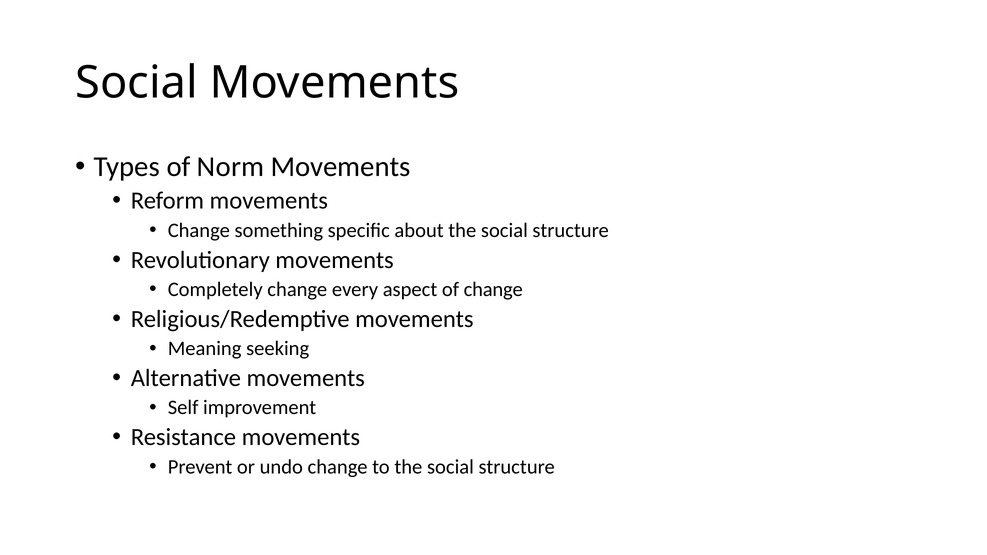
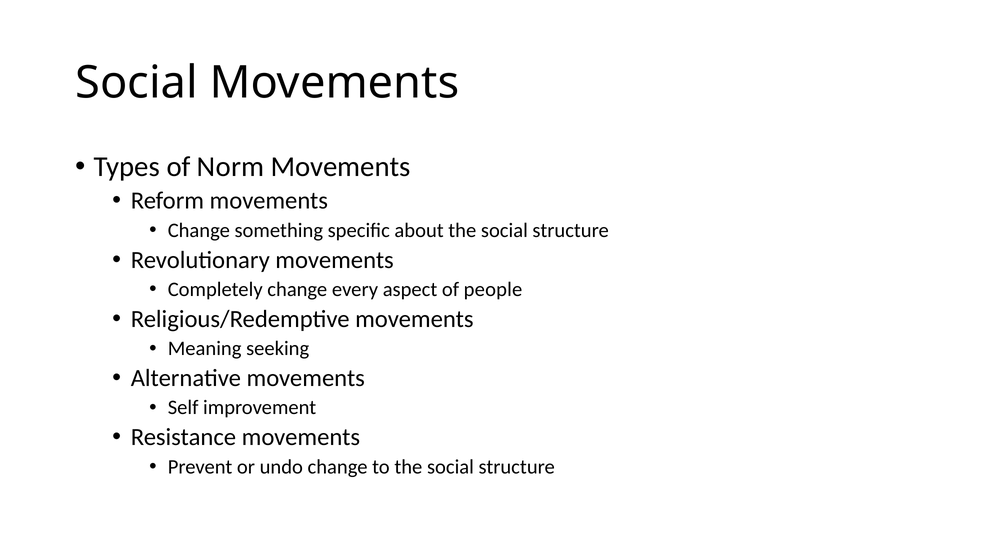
of change: change -> people (493, 290)
